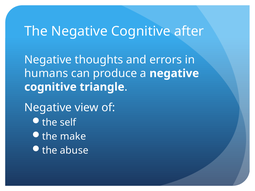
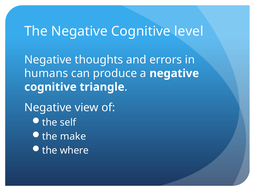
after: after -> level (189, 31)
abuse: abuse -> where (74, 151)
